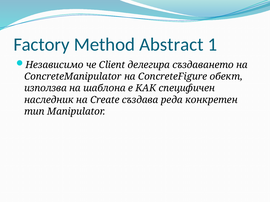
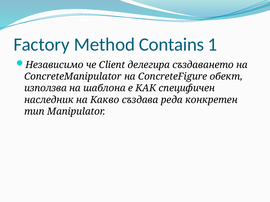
Abstract: Abstract -> Contains (171, 45)
Create: Create -> Какво (105, 100)
